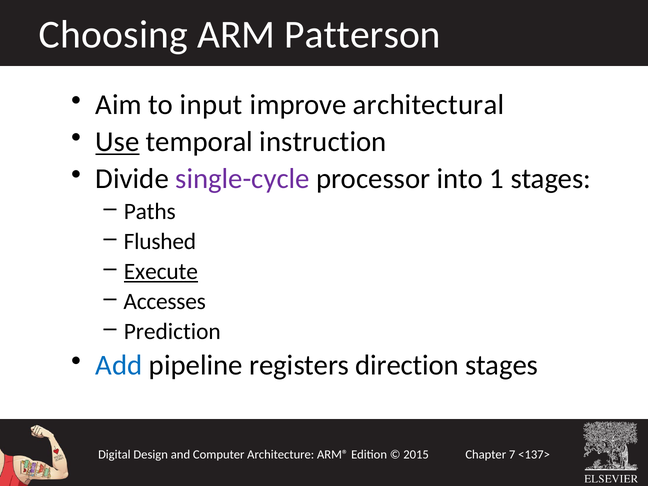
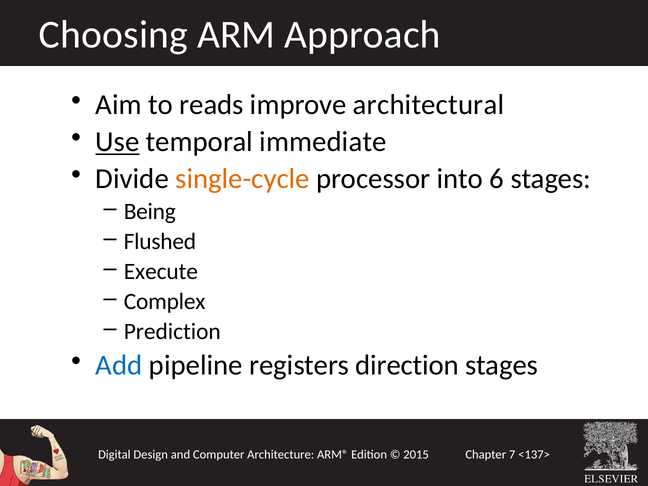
Patterson: Patterson -> Approach (362, 35)
input: input -> reads (211, 105)
instruction: instruction -> immediate (323, 142)
single-cycle colour: purple -> orange (242, 179)
1: 1 -> 6 (497, 179)
Paths: Paths -> Being (150, 212)
Execute underline: present -> none (161, 272)
Accesses: Accesses -> Complex (165, 301)
